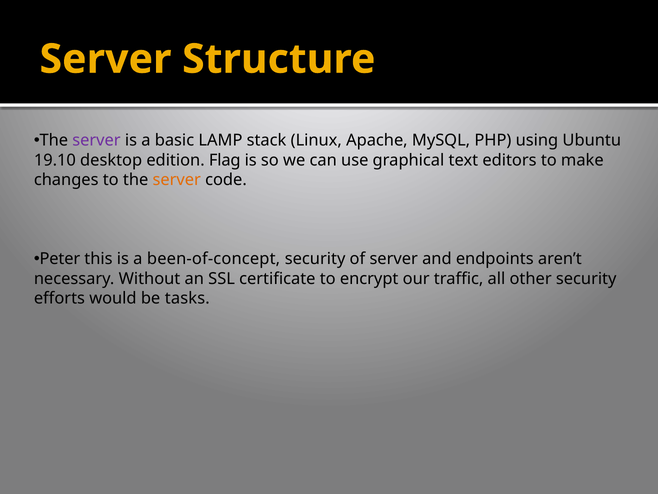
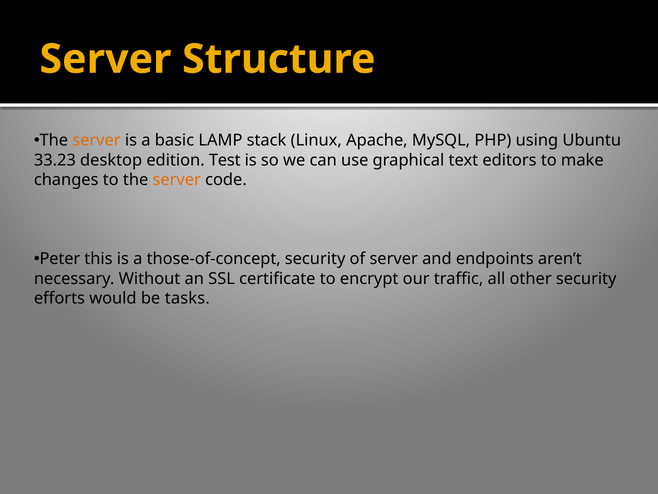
server colour: purple -> orange (96, 140)
19.10: 19.10 -> 33.23 (55, 160)
Flag: Flag -> Test (225, 160)
been-of-concept: been-of-concept -> those-of-concept (214, 259)
